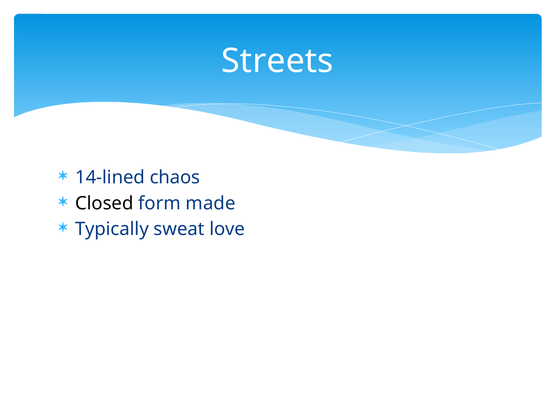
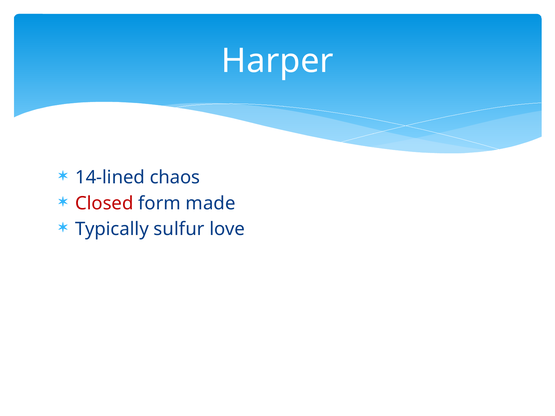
Streets: Streets -> Harper (277, 61)
Closed colour: black -> red (104, 203)
sweat: sweat -> sulfur (179, 229)
